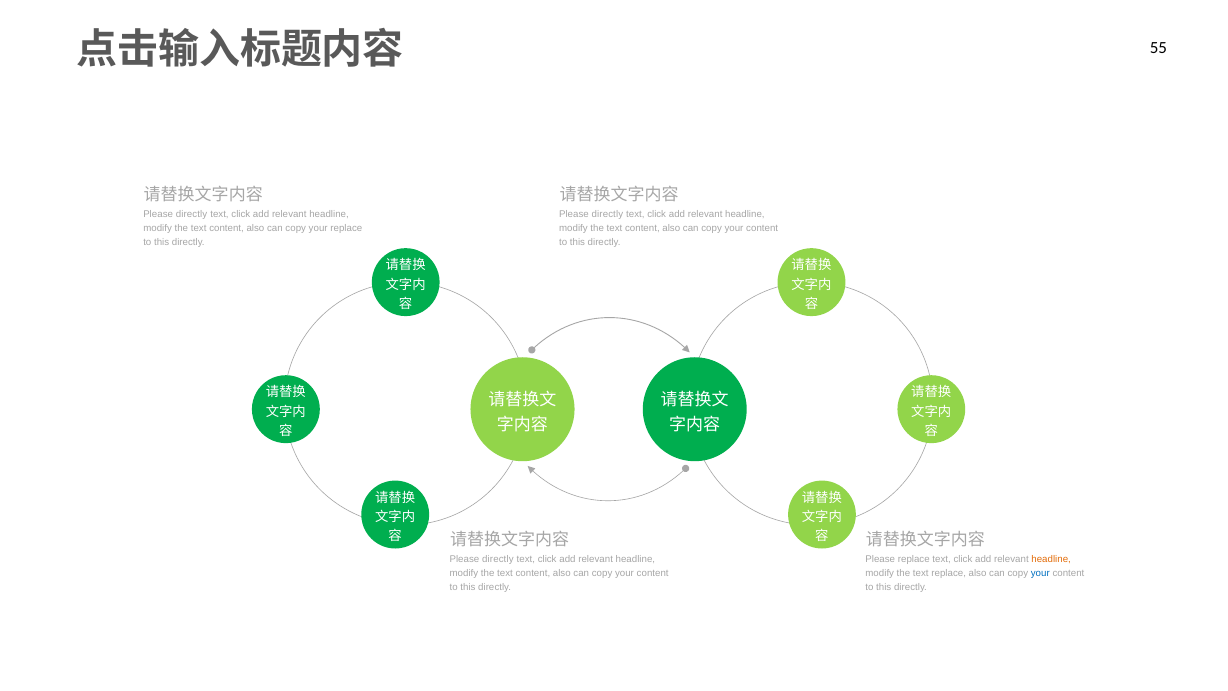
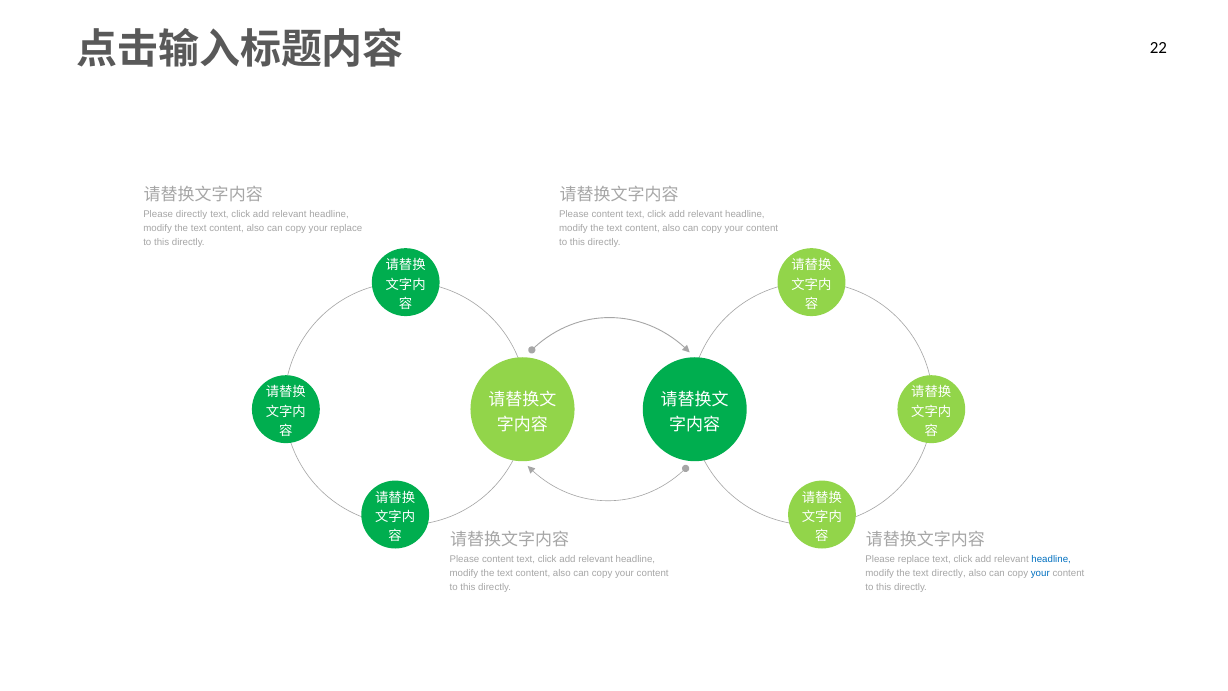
55: 55 -> 22 (1158, 47)
directly: directly -> content (607, 214)
directly: directly -> content (498, 559)
headline colour: orange -> blue (1051, 559)
text replace: replace -> directly (949, 573)
